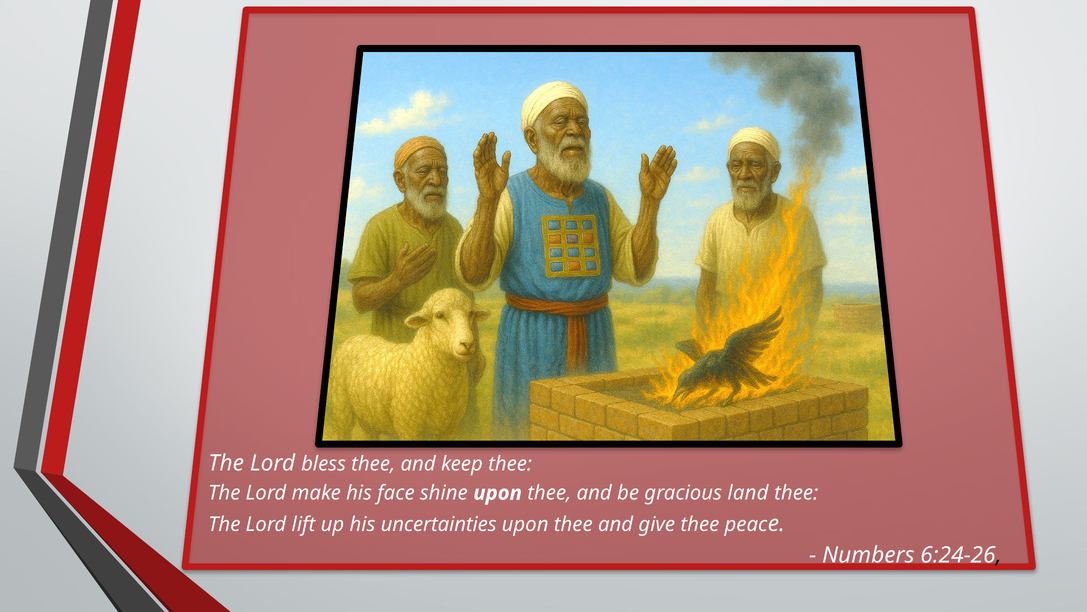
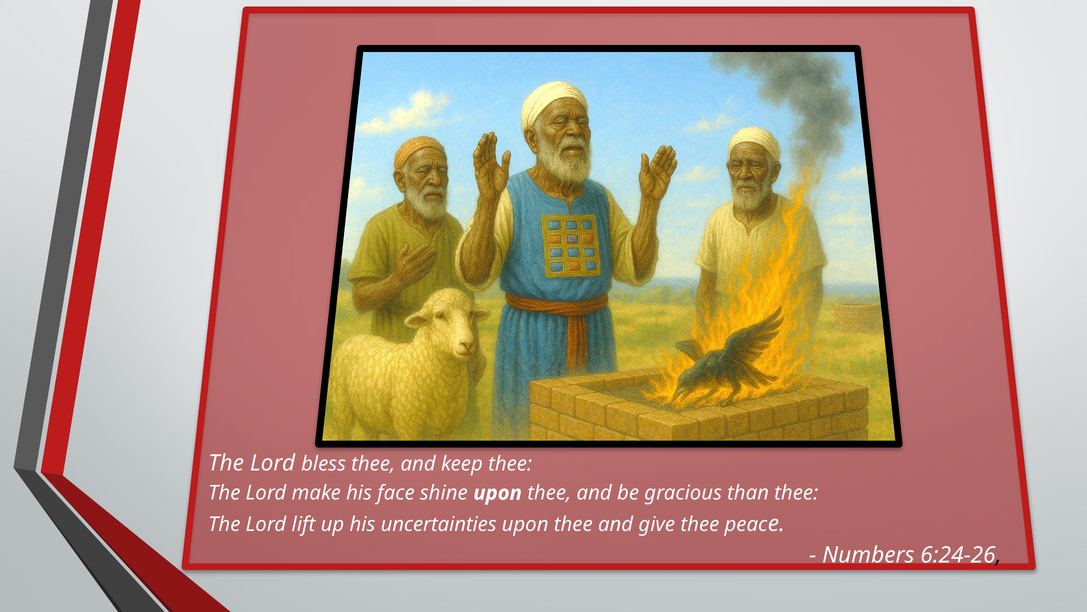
land: land -> than (748, 493)
